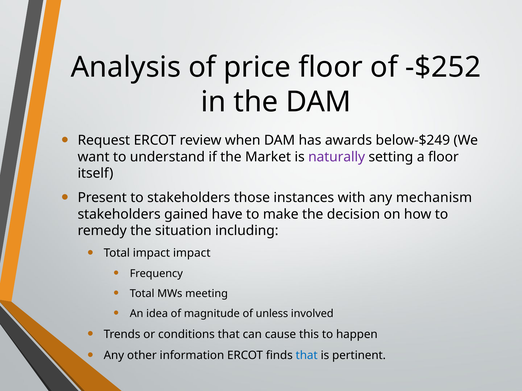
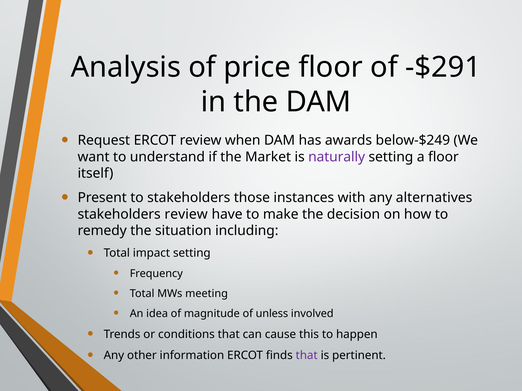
-$252: -$252 -> -$291 (443, 67)
mechanism: mechanism -> alternatives (434, 198)
stakeholders gained: gained -> review (186, 215)
impact impact: impact -> setting (192, 253)
that colour: blue -> purple (307, 356)
